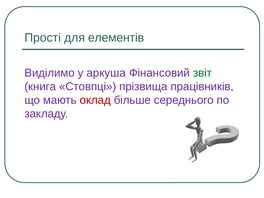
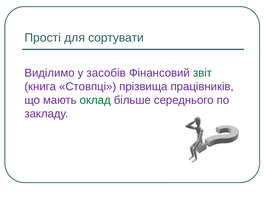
елементів: елементів -> сортувати (116, 38)
аркуша: аркуша -> засобів (106, 73)
оклад colour: red -> green (95, 100)
